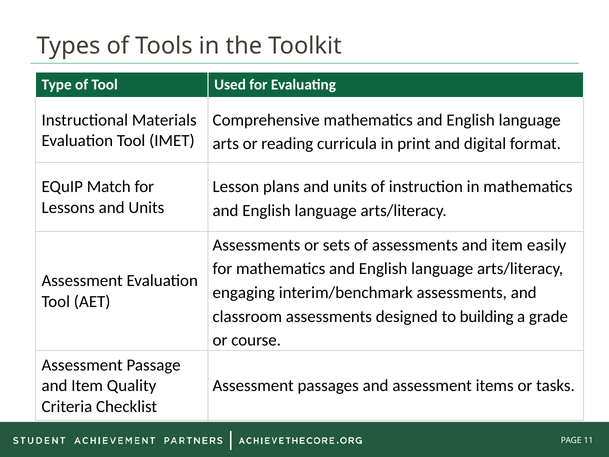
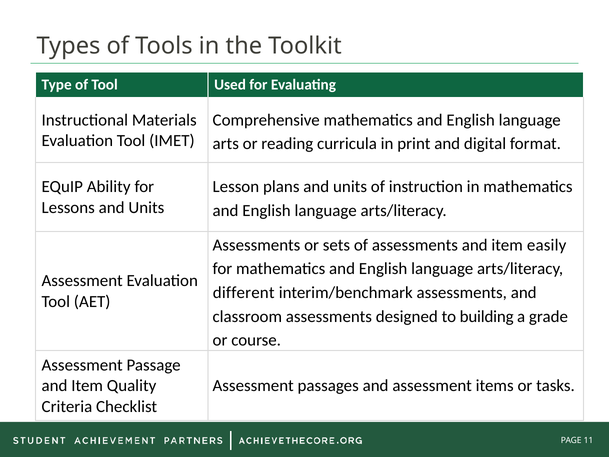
Match: Match -> Ability (109, 187)
engaging: engaging -> different (244, 293)
